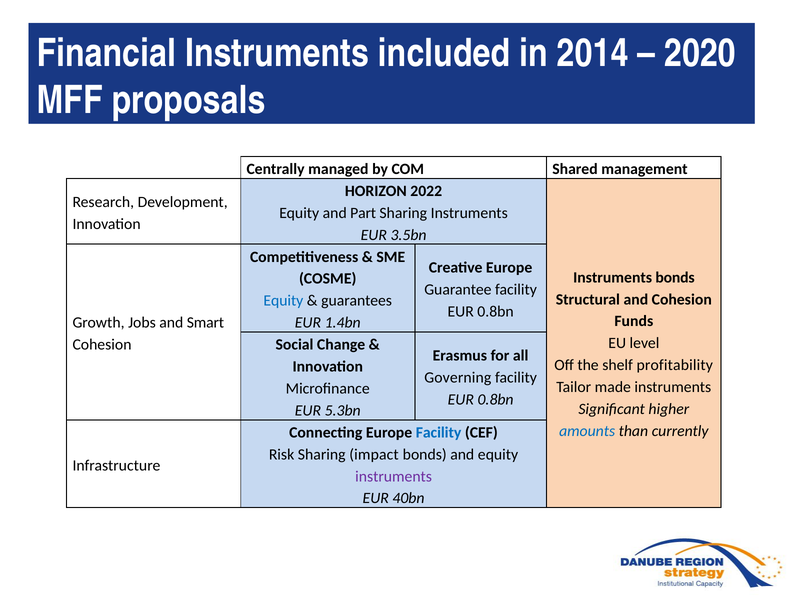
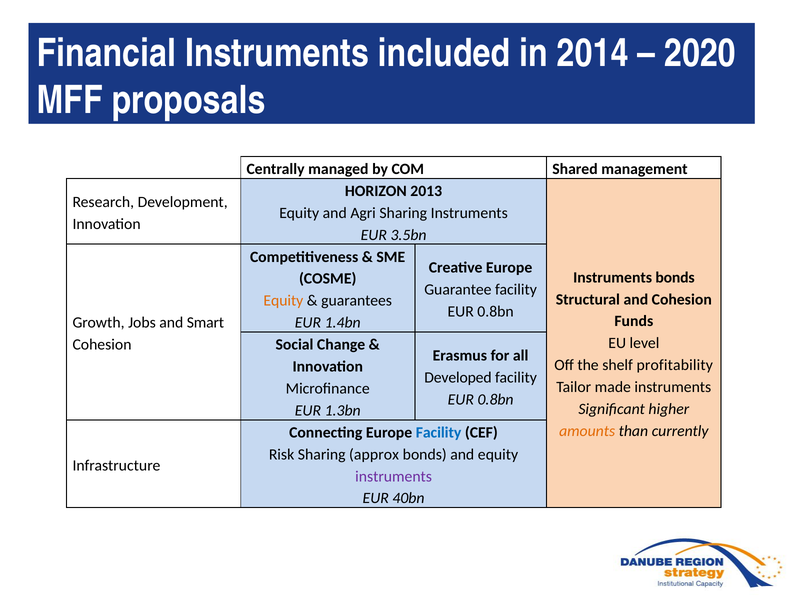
2022: 2022 -> 2013 (426, 191)
Part: Part -> Agri (363, 213)
Equity colour: blue -> orange (283, 301)
Governing: Governing -> Developed (458, 378)
5.3bn: 5.3bn -> 1.3bn (343, 411)
amounts colour: blue -> orange (587, 431)
impact: impact -> approx (374, 455)
